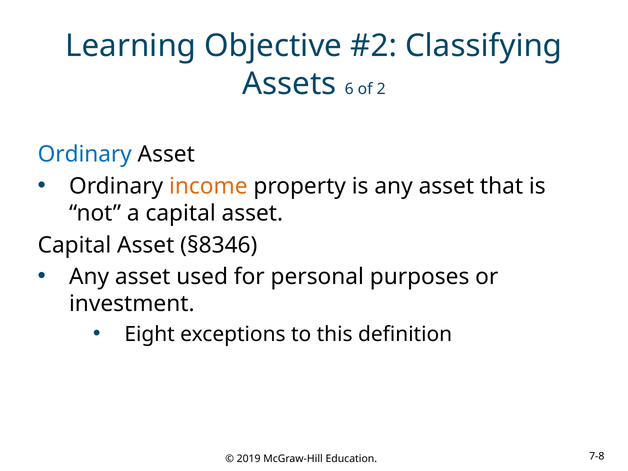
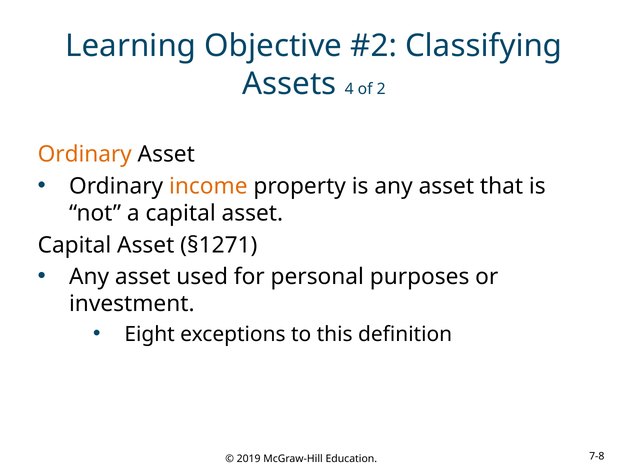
6: 6 -> 4 (349, 89)
Ordinary colour: blue -> orange (85, 154)
§8346: §8346 -> §1271 (219, 245)
